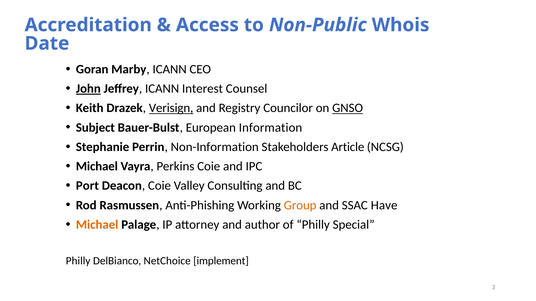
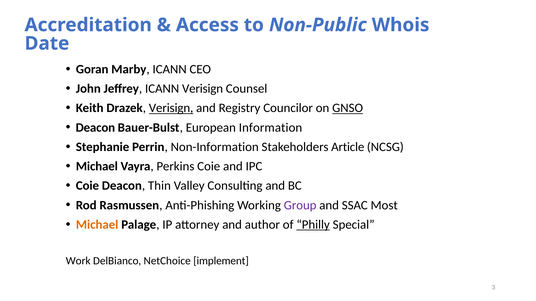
John underline: present -> none (88, 89)
ICANN Interest: Interest -> Verisign (203, 89)
Subject: Subject -> Deacon (95, 128)
Port: Port -> Coie (87, 186)
Deacon Coie: Coie -> Thin (159, 186)
Group colour: orange -> purple (300, 205)
Have: Have -> Most (384, 205)
Philly underline: none -> present (313, 225)
Philly: Philly -> Work (78, 261)
